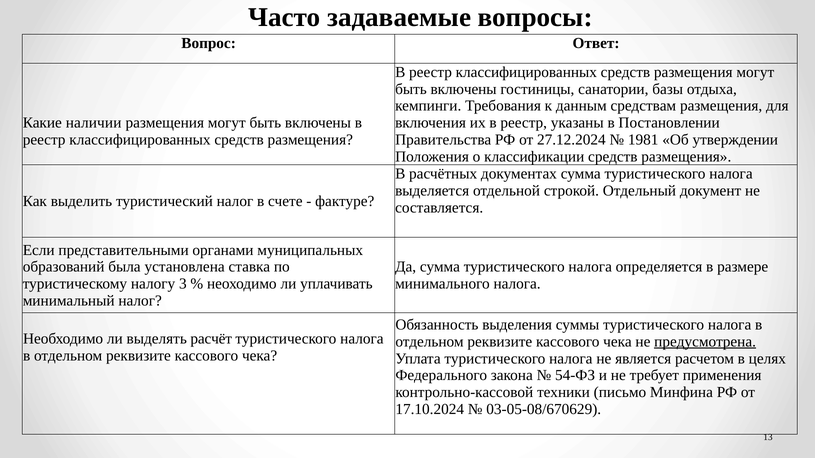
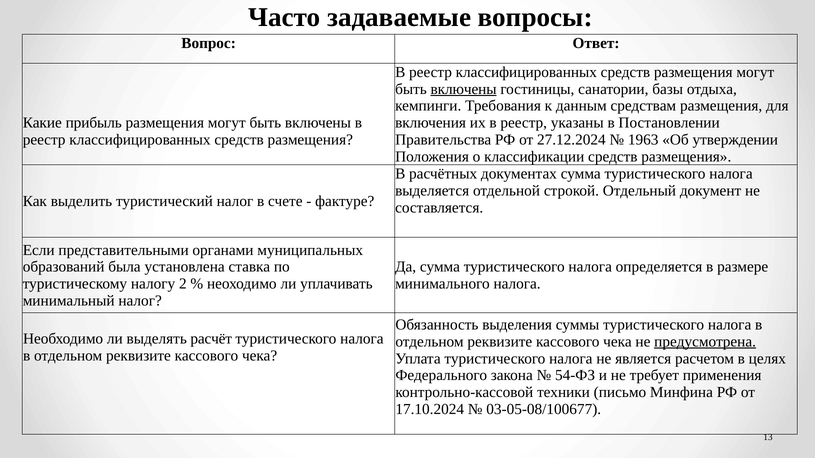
включены underline: none -> present (464, 89)
наличии: наличии -> прибыль (94, 123)
1981: 1981 -> 1963 (643, 140)
3: 3 -> 2 (183, 284)
03-05-08/670629: 03-05-08/670629 -> 03-05-08/100677 (544, 410)
